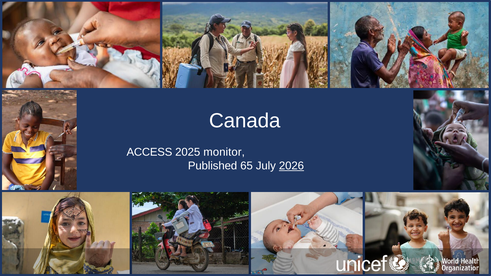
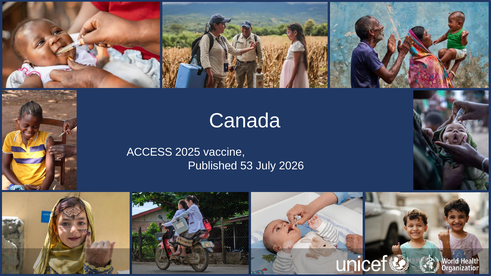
monitor: monitor -> vaccine (224, 152)
65: 65 -> 53 (247, 166)
2026 underline: present -> none (291, 166)
